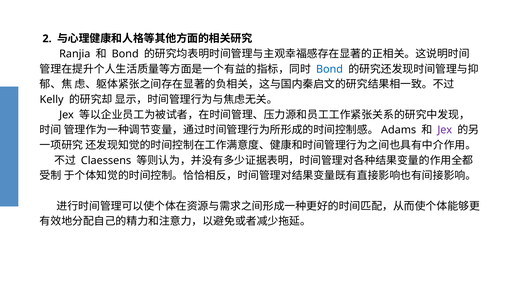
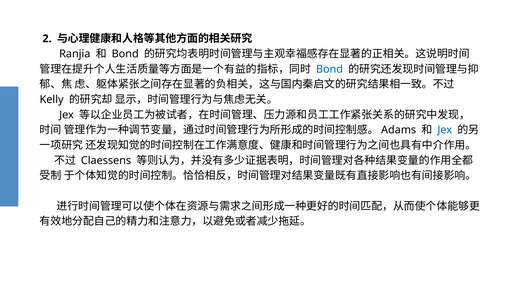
Jex colour: purple -> blue (445, 130)
